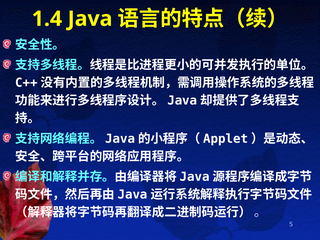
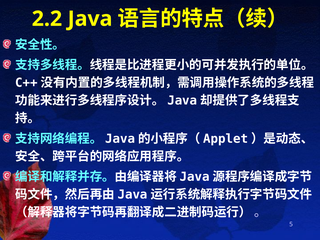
1.4: 1.4 -> 2.2 (47, 19)
